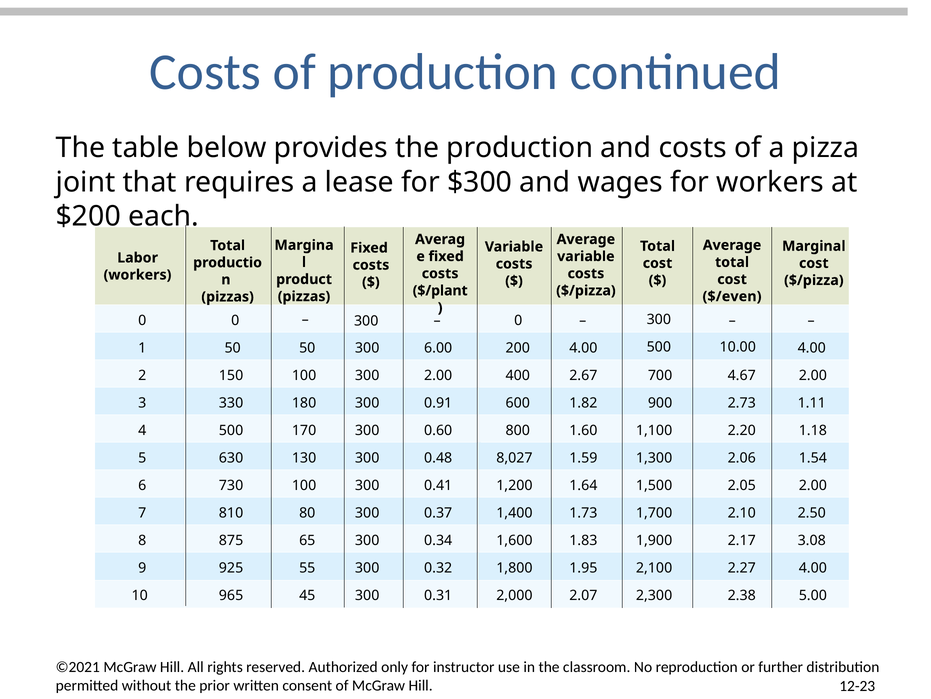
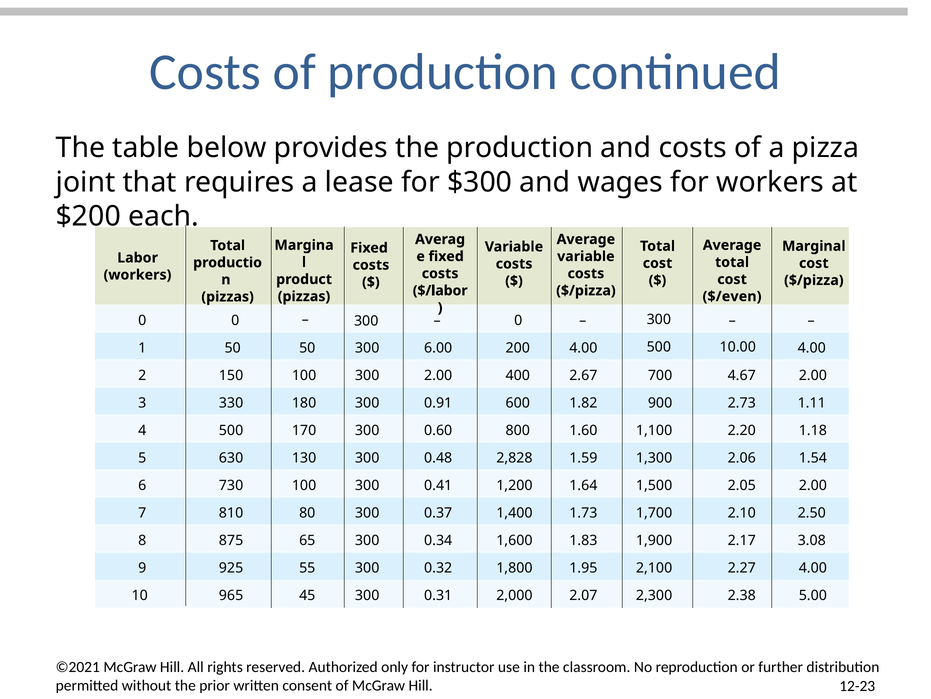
$/plant: $/plant -> $/labor (440, 290)
8,027: 8,027 -> 2,828 (514, 458)
